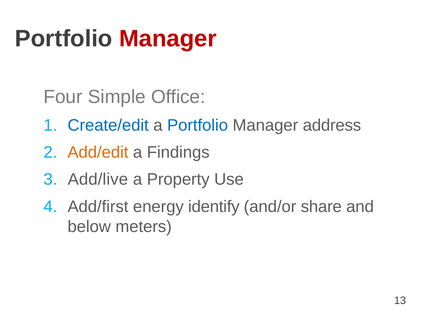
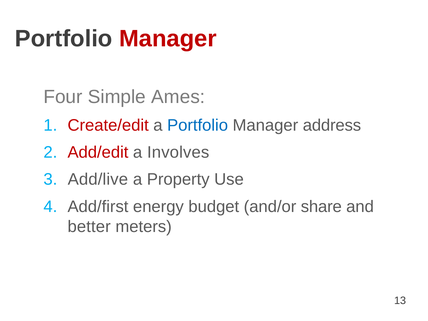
Office: Office -> Ames (178, 97)
Create/edit colour: blue -> red (108, 125)
Add/edit colour: orange -> red (98, 152)
Findings: Findings -> Involves (178, 152)
identify: identify -> budget (214, 207)
below: below -> better (89, 227)
